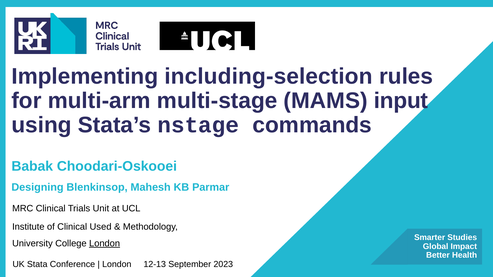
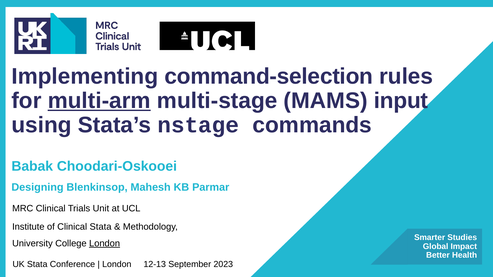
including-selection: including-selection -> command-selection (269, 76)
multi-arm underline: none -> present (99, 101)
Clinical Used: Used -> Stata (101, 227)
